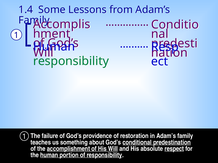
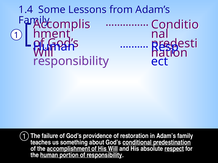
responsibility colour: green -> purple (71, 61)
